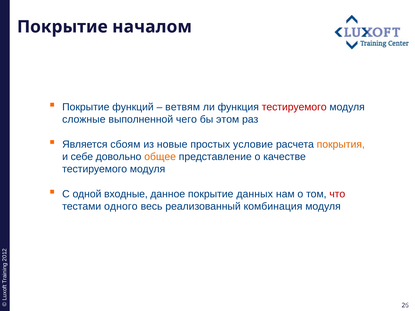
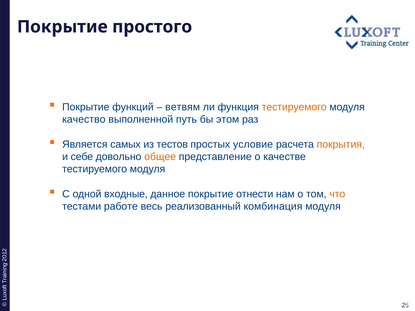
началом: началом -> простого (152, 27)
тестируемого colour: red -> orange (294, 107)
сложные: сложные -> качество (84, 120)
чего: чего -> путь (186, 120)
сбоям: сбоям -> самых (125, 144)
новые: новые -> тестов (172, 144)
данных: данных -> отнести (255, 194)
что colour: red -> orange (337, 194)
одного: одного -> работе (121, 207)
